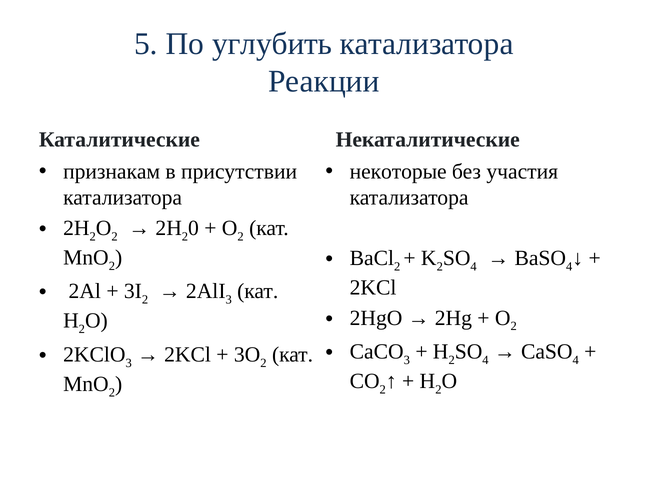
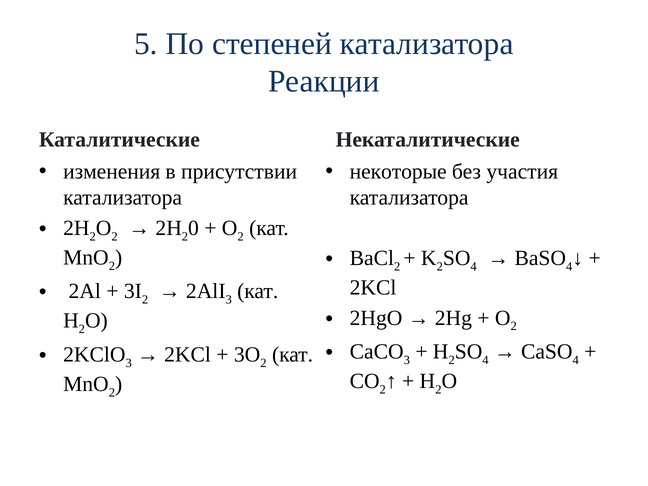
углубить: углубить -> степеней (272, 44)
признакам: признакам -> изменения (112, 172)
